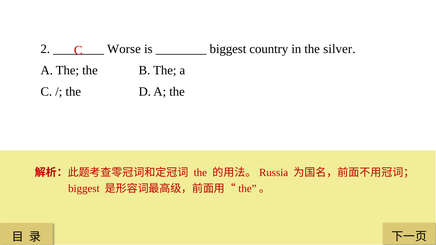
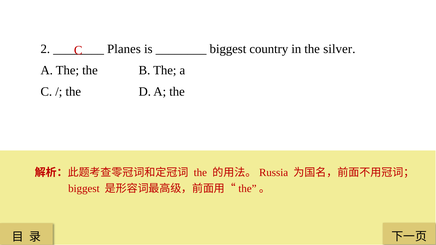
Worse: Worse -> Planes (124, 49)
